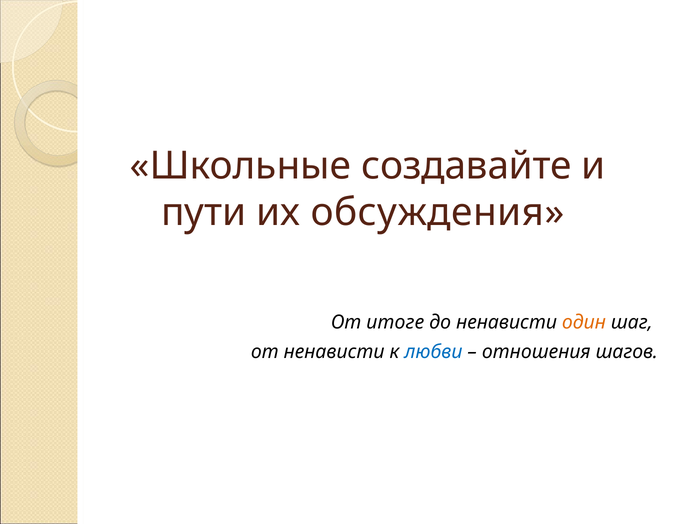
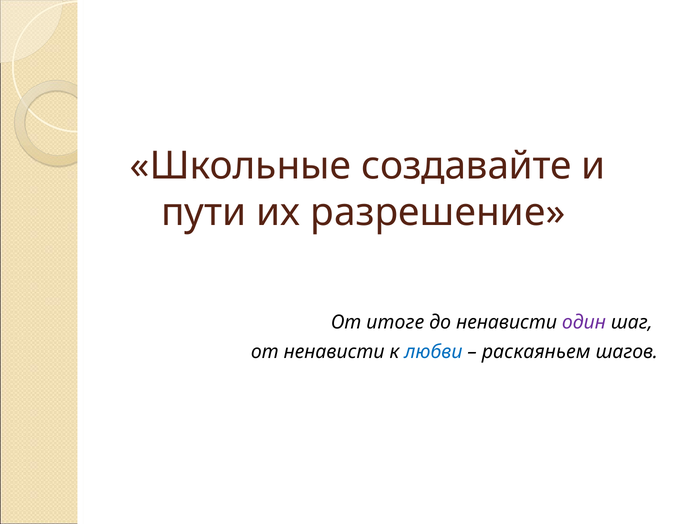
обсуждения: обсуждения -> разрешение (438, 212)
один colour: orange -> purple (584, 323)
отношения: отношения -> раскаяньем (536, 352)
